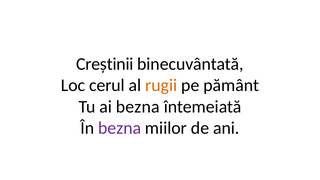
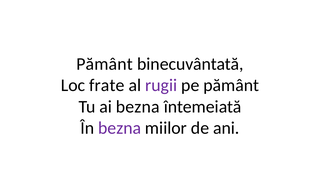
Creștinii: Creștinii -> Pământ (105, 64)
cerul: cerul -> frate (107, 85)
rugii colour: orange -> purple (161, 85)
